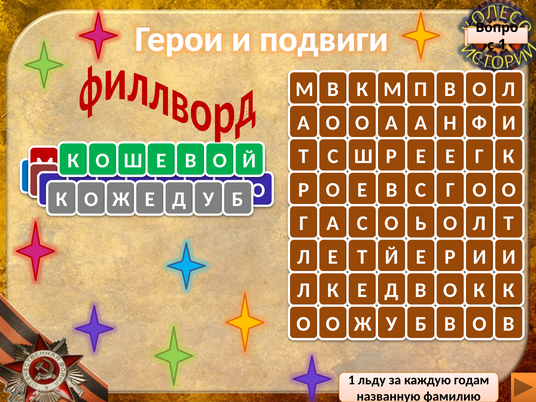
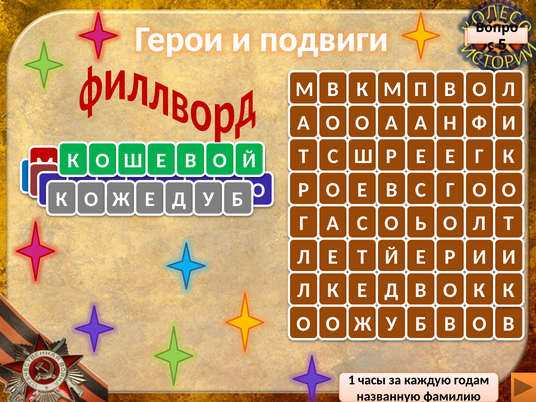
с 1: 1 -> 5 (502, 45)
льду: льду -> часы (372, 380)
